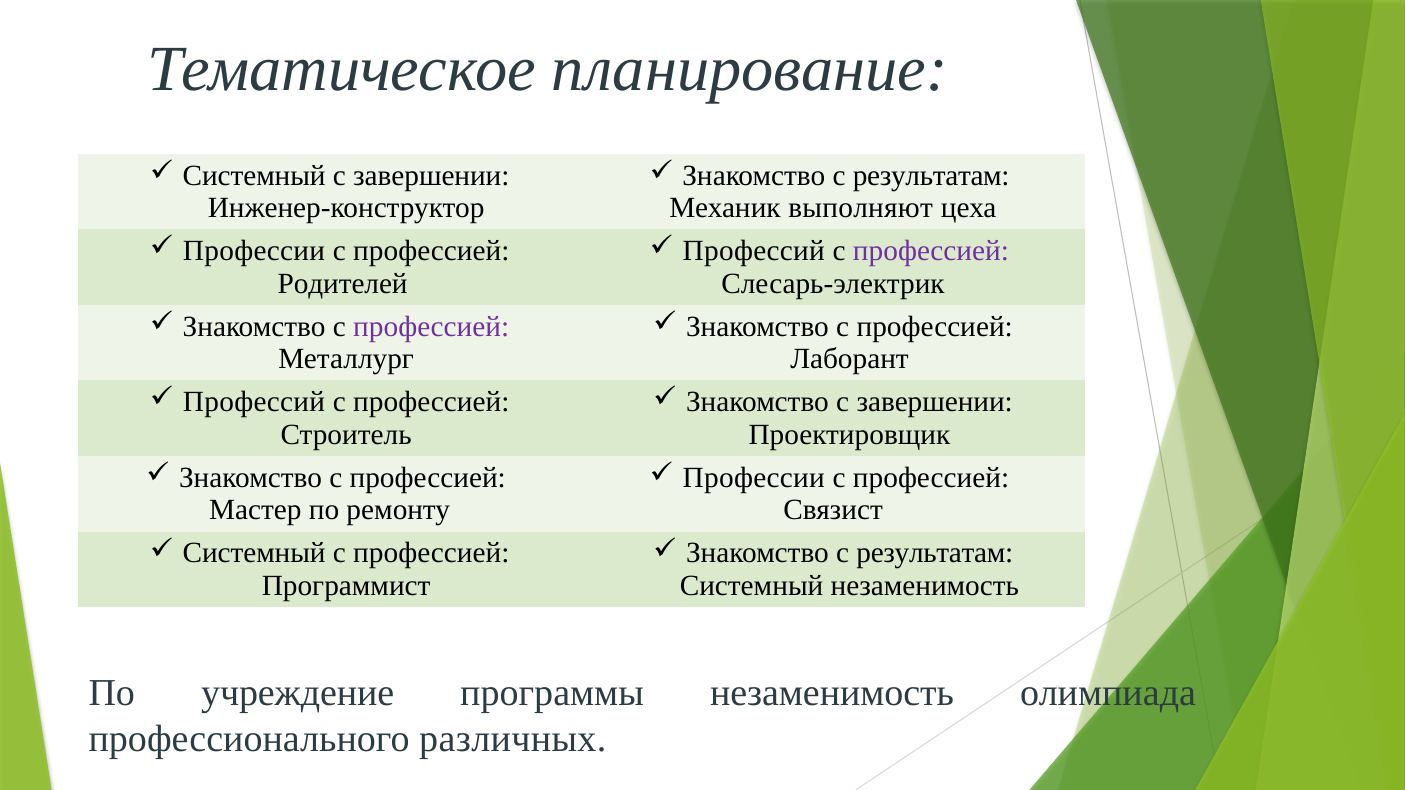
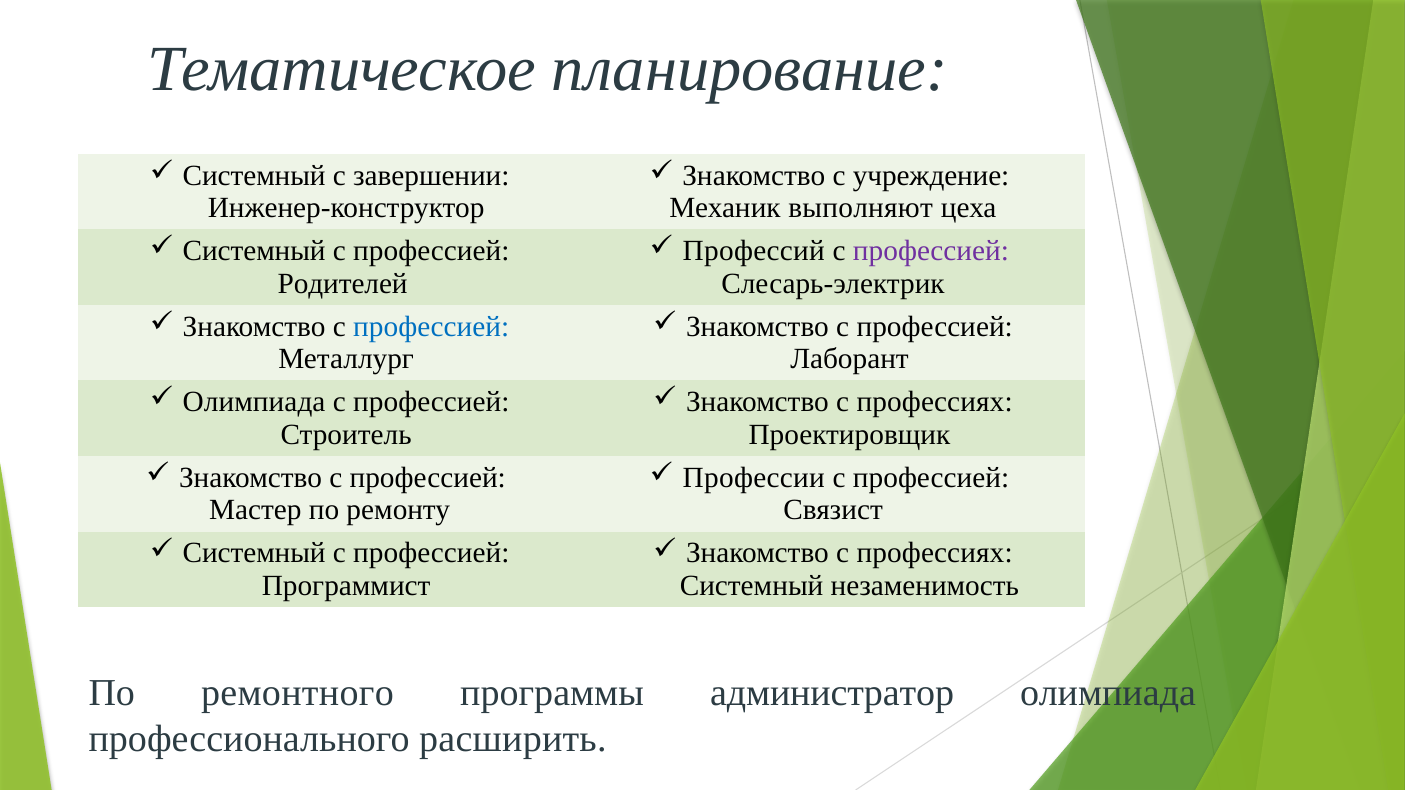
результатам: результатам -> учреждение (931, 176)
Профессии: Профессии -> Системный (254, 251)
профессией colour: purple -> blue (431, 327)
Профессий: Профессий -> Олимпиада (254, 402)
завершении: завершении -> профессиях (935, 402)
результатам: результатам -> профессиях (935, 554)
учреждение: учреждение -> ремонтного (297, 693)
программы незаменимость: незаменимость -> администратор (832, 693)
различных: различных -> расширить (513, 739)
